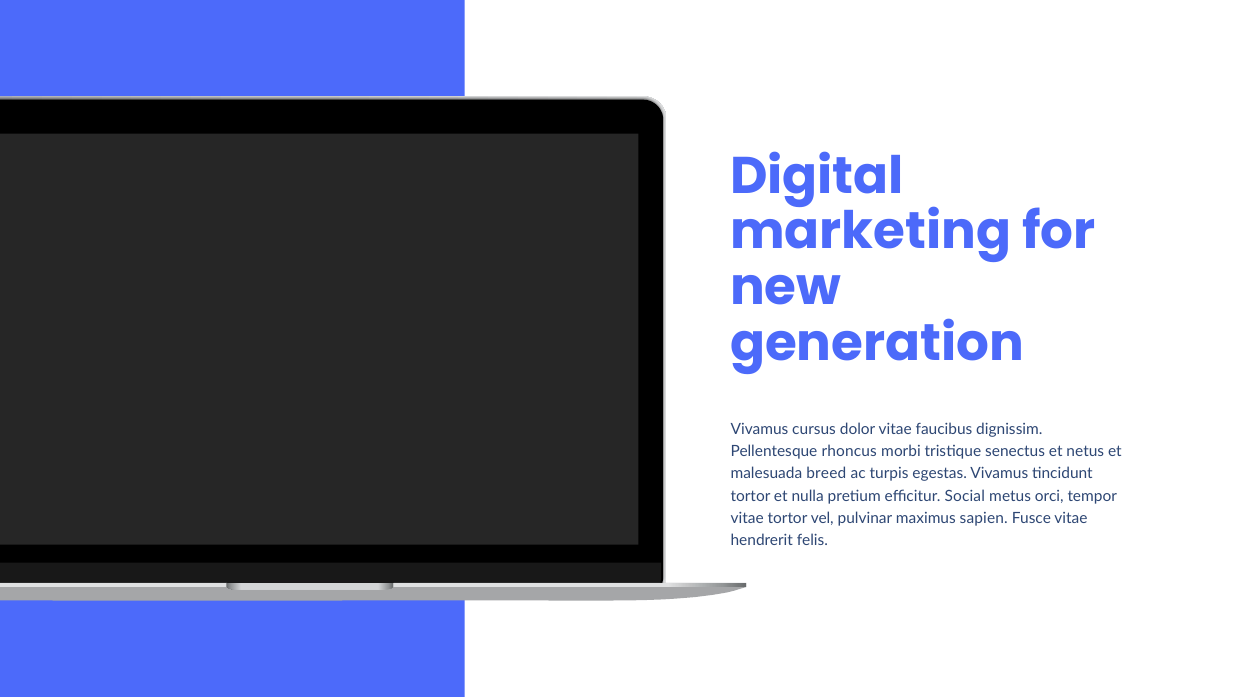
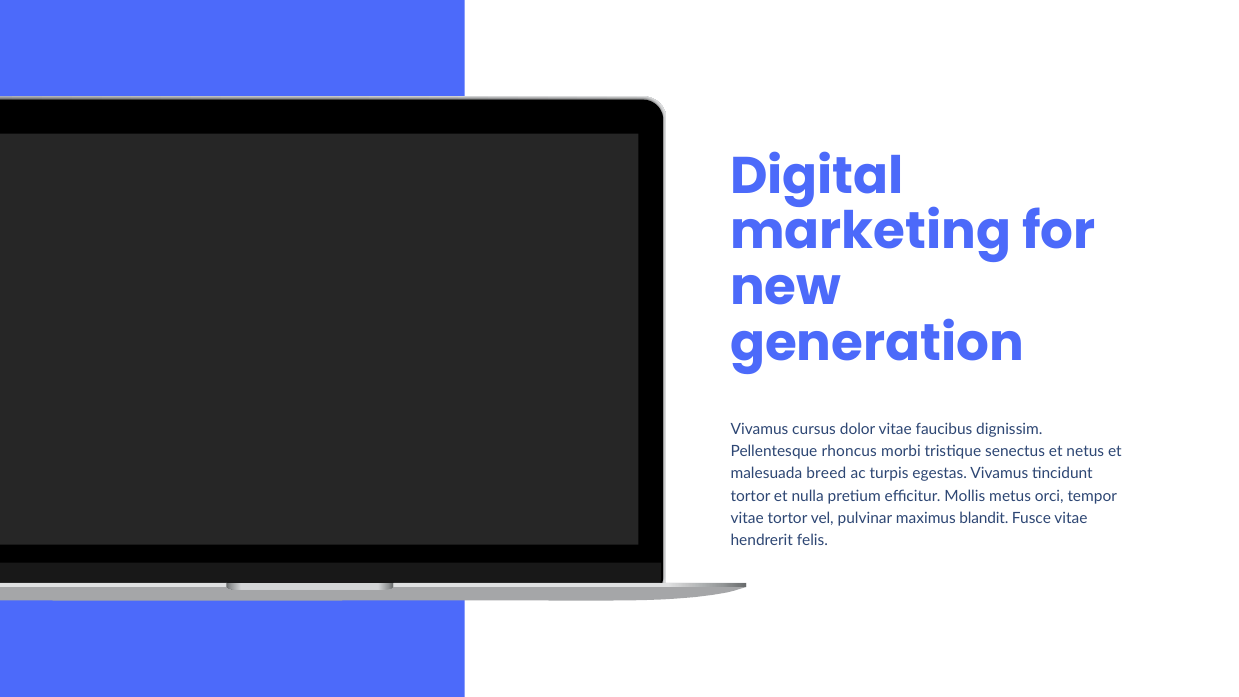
Social: Social -> Mollis (965, 496)
sapien: sapien -> blandit (984, 518)
